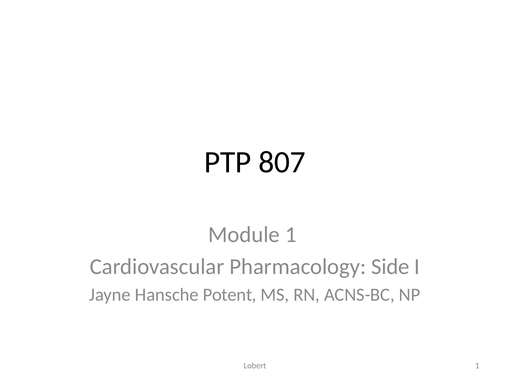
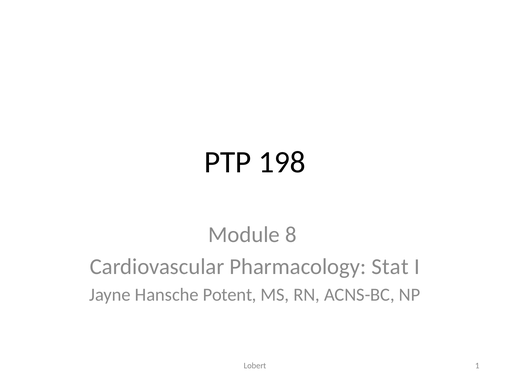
807: 807 -> 198 (282, 162)
Module 1: 1 -> 8 (291, 235)
Side: Side -> Stat (390, 266)
